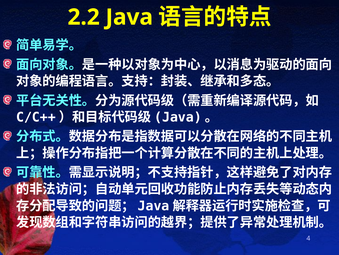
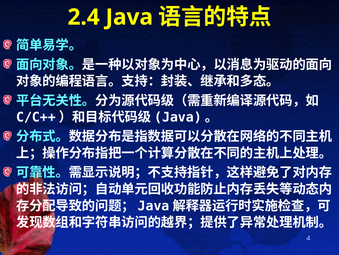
2.2: 2.2 -> 2.4 (84, 17)
